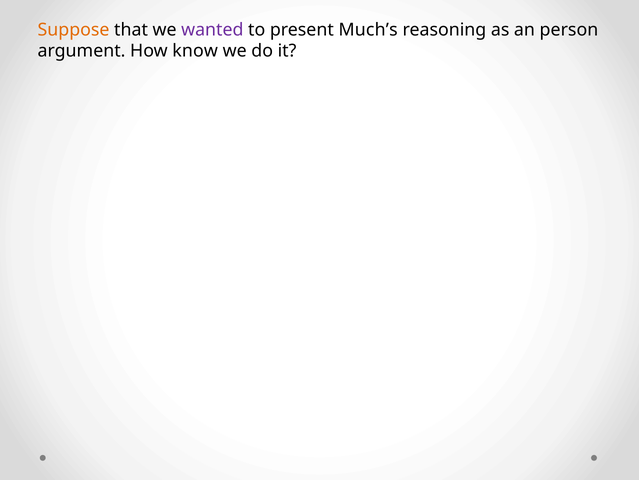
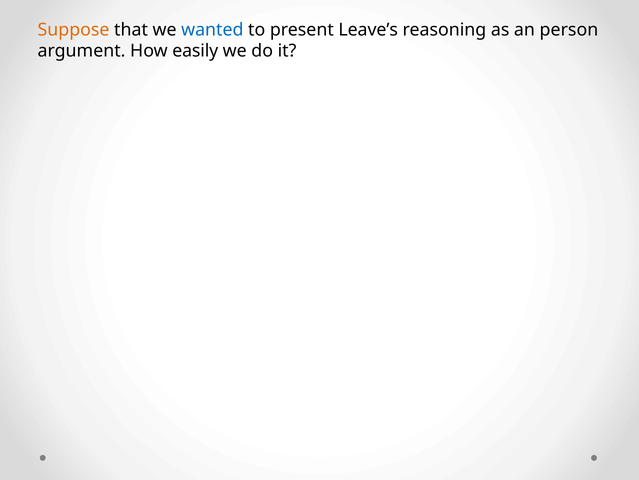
wanted colour: purple -> blue (212, 30)
Much’s: Much’s -> Leave’s (368, 30)
know: know -> easily (195, 51)
